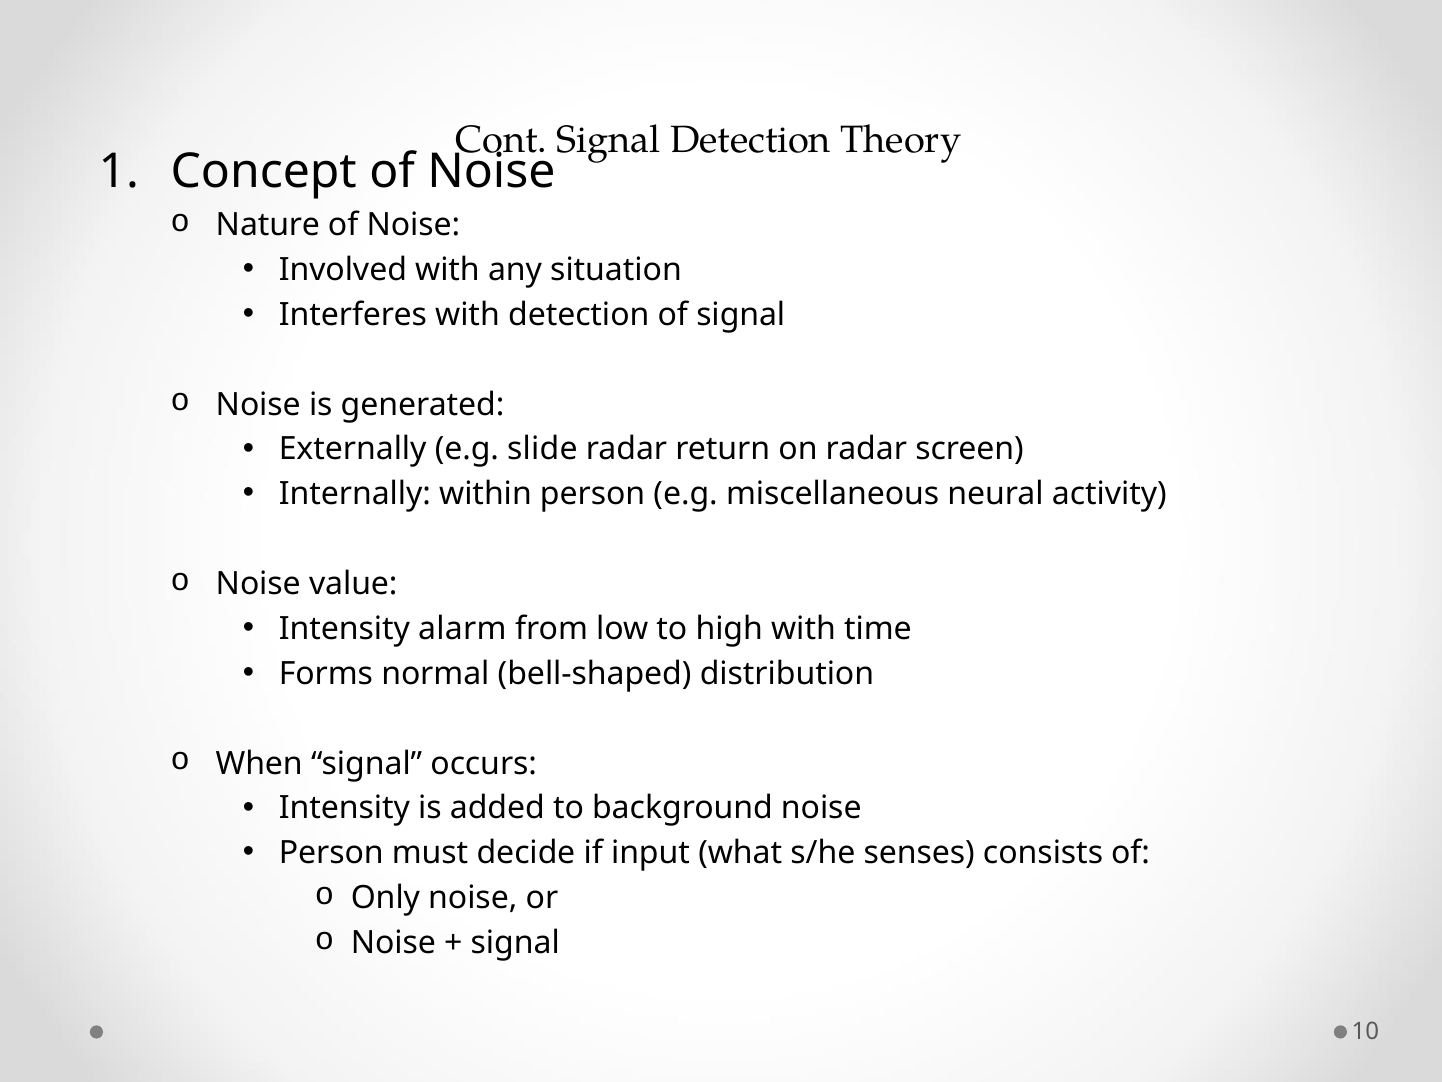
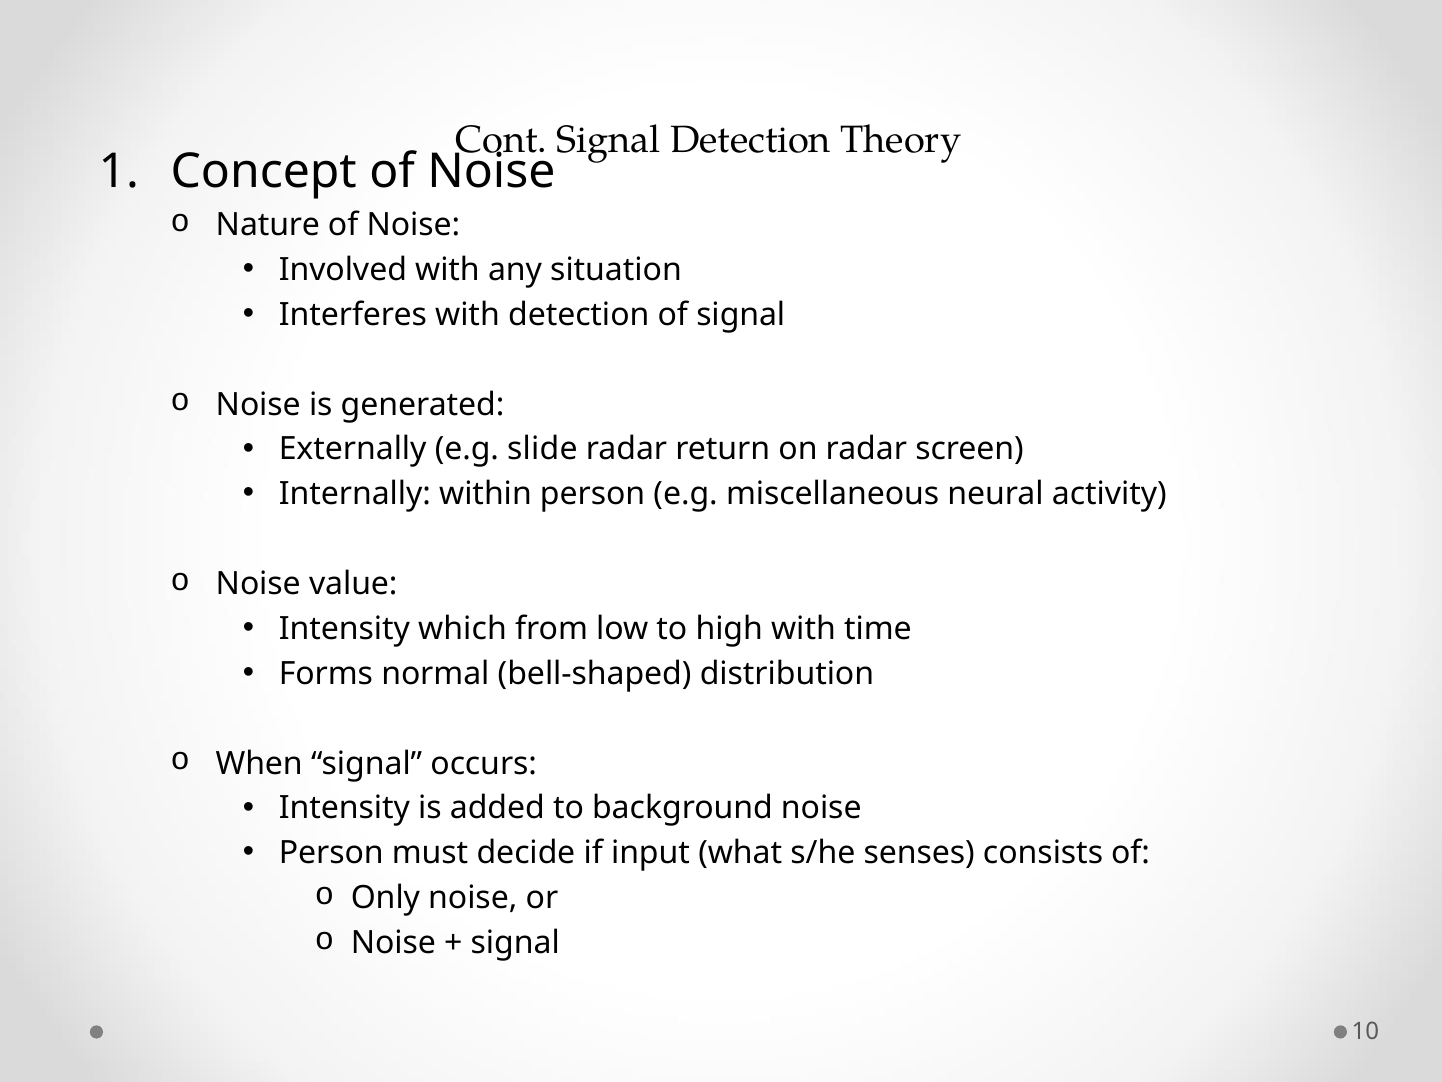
alarm: alarm -> which (462, 629)
